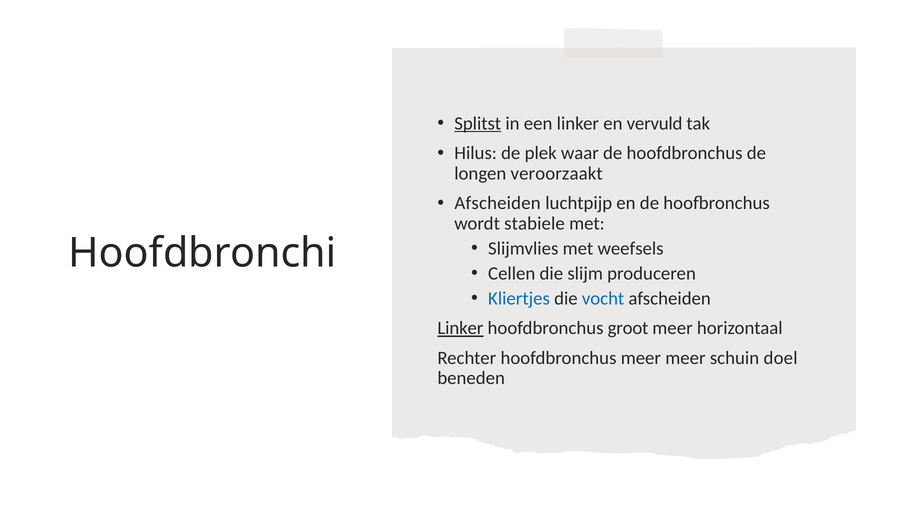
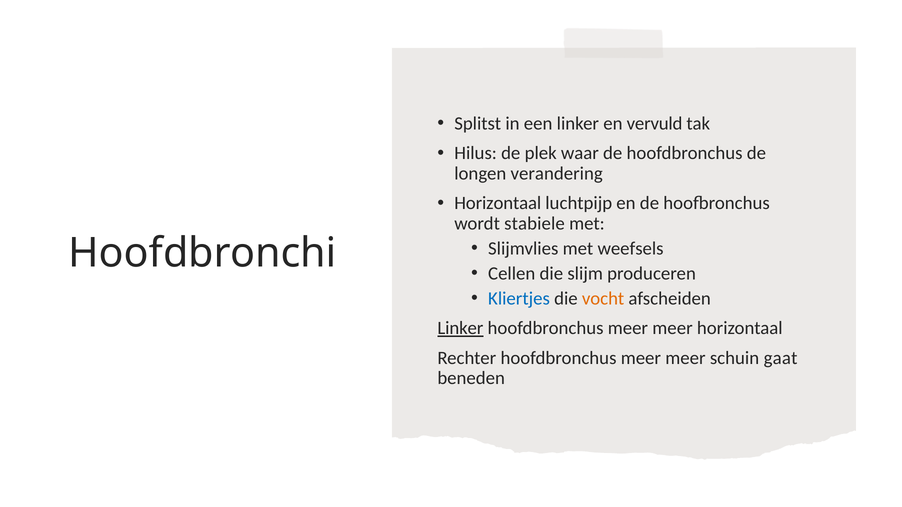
Splitst underline: present -> none (478, 124)
veroorzaakt: veroorzaakt -> verandering (557, 174)
Afscheiden: Afscheiden -> Horizontaal (498, 203)
vocht colour: blue -> orange (603, 299)
groot: groot -> meer (628, 328)
doel: doel -> gaat (781, 358)
